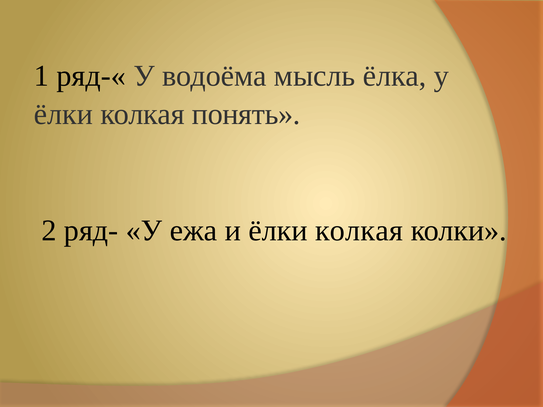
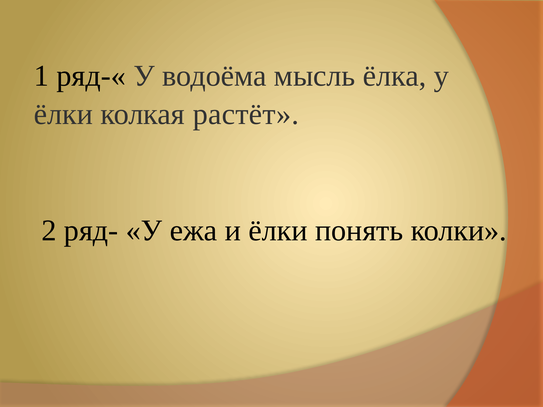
понять: понять -> растёт (246, 114)
и ёлки колкая: колкая -> понять (359, 231)
